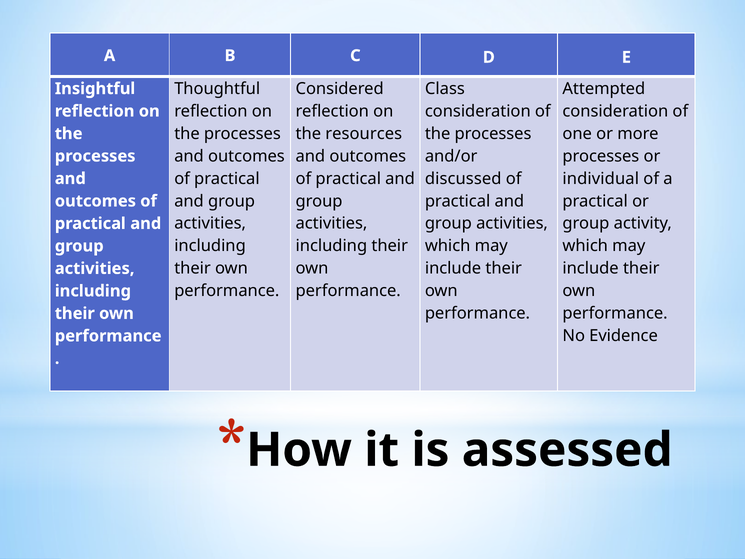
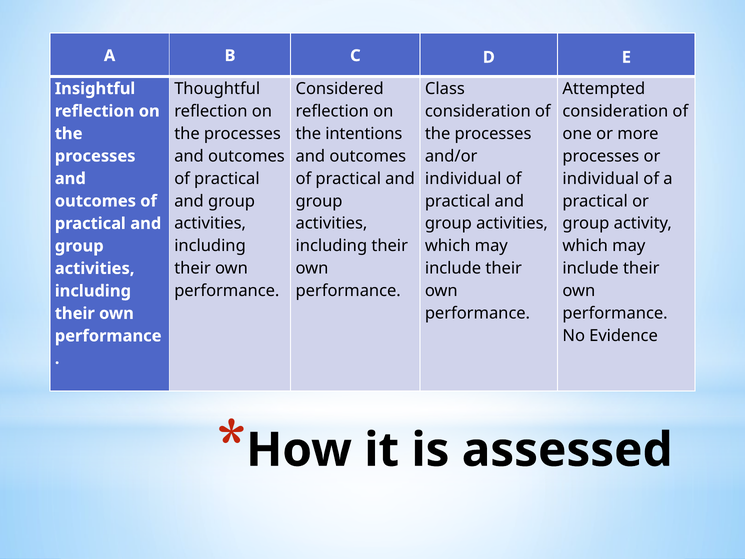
resources: resources -> intentions (364, 134)
discussed: discussed -> individual (463, 179)
